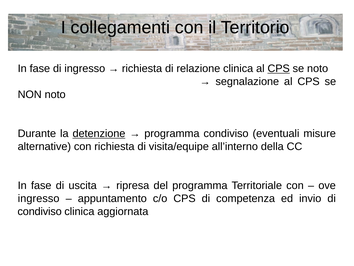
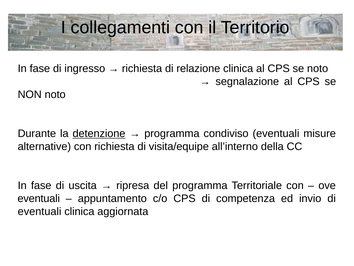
CPS underline: present -> none (279, 68)
ingresso: ingresso -> eventuali (39, 198)
condiviso: condiviso -> eventuali (40, 211)
